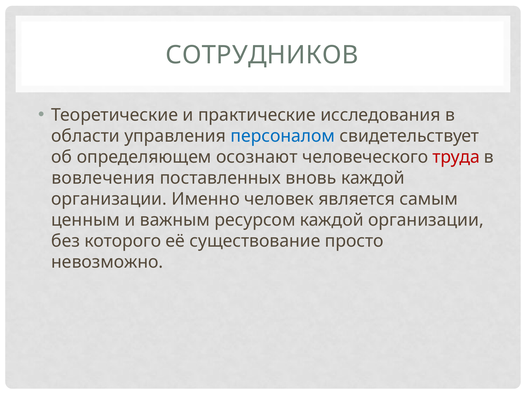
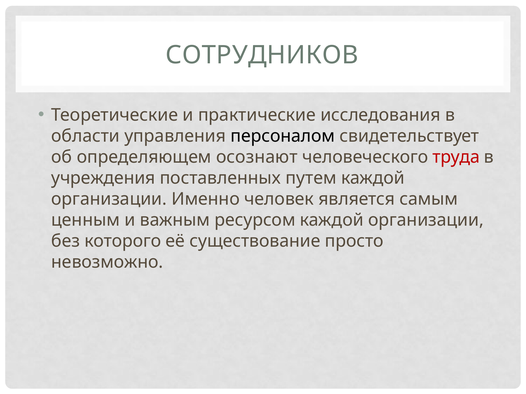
персоналом colour: blue -> black (283, 136)
вовлечения: вовлечения -> учреждения (103, 178)
вновь: вновь -> путем (311, 178)
